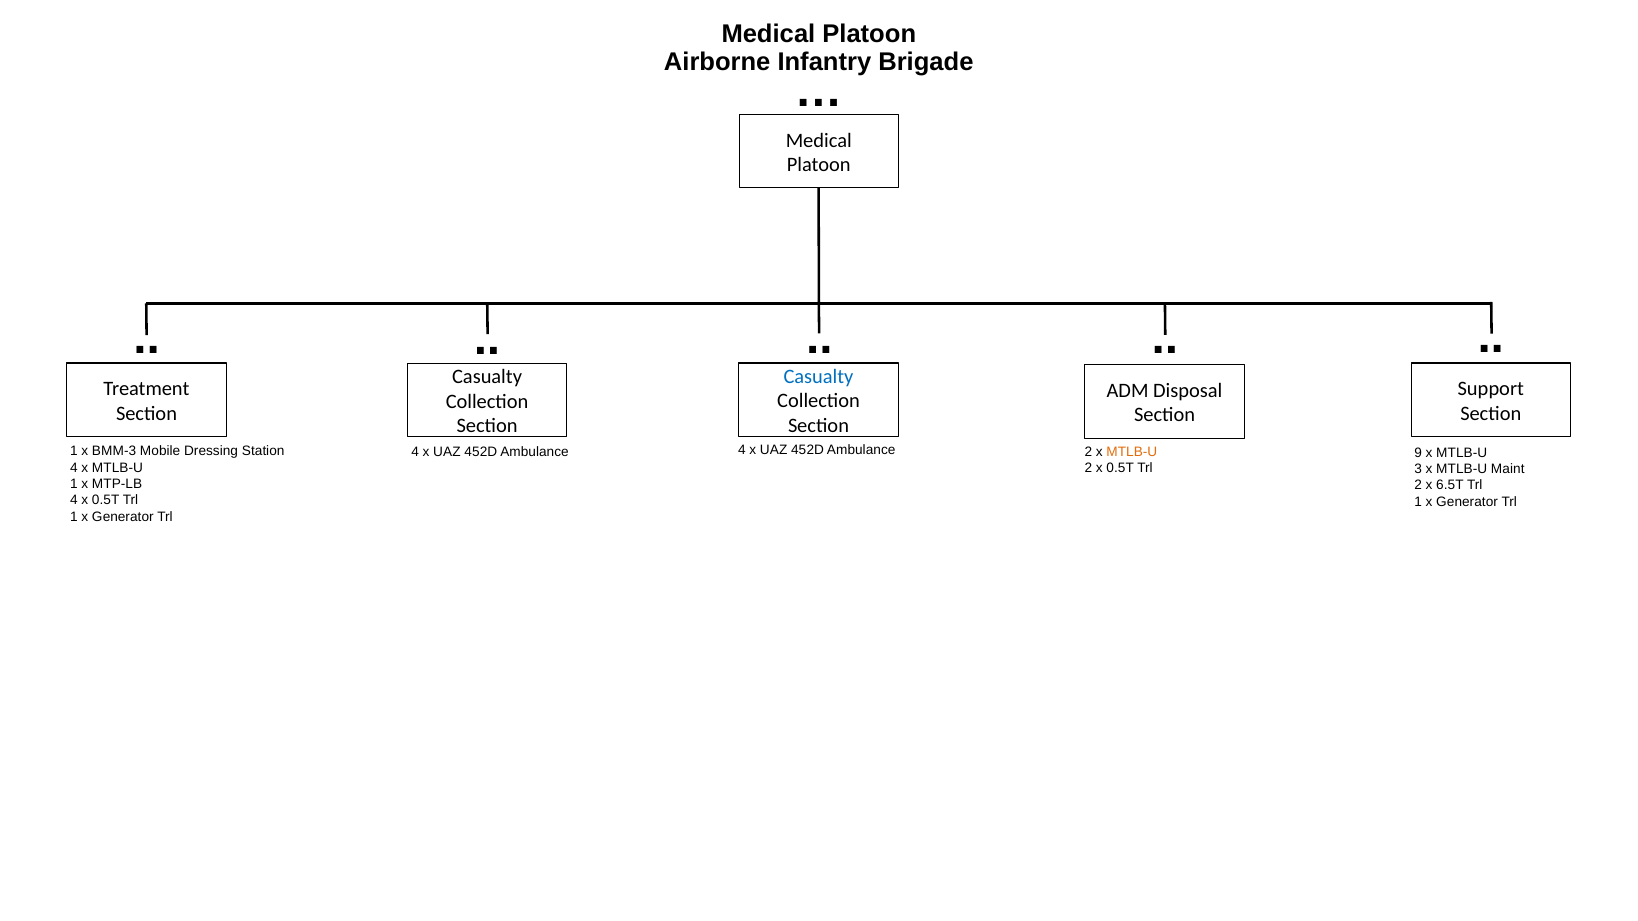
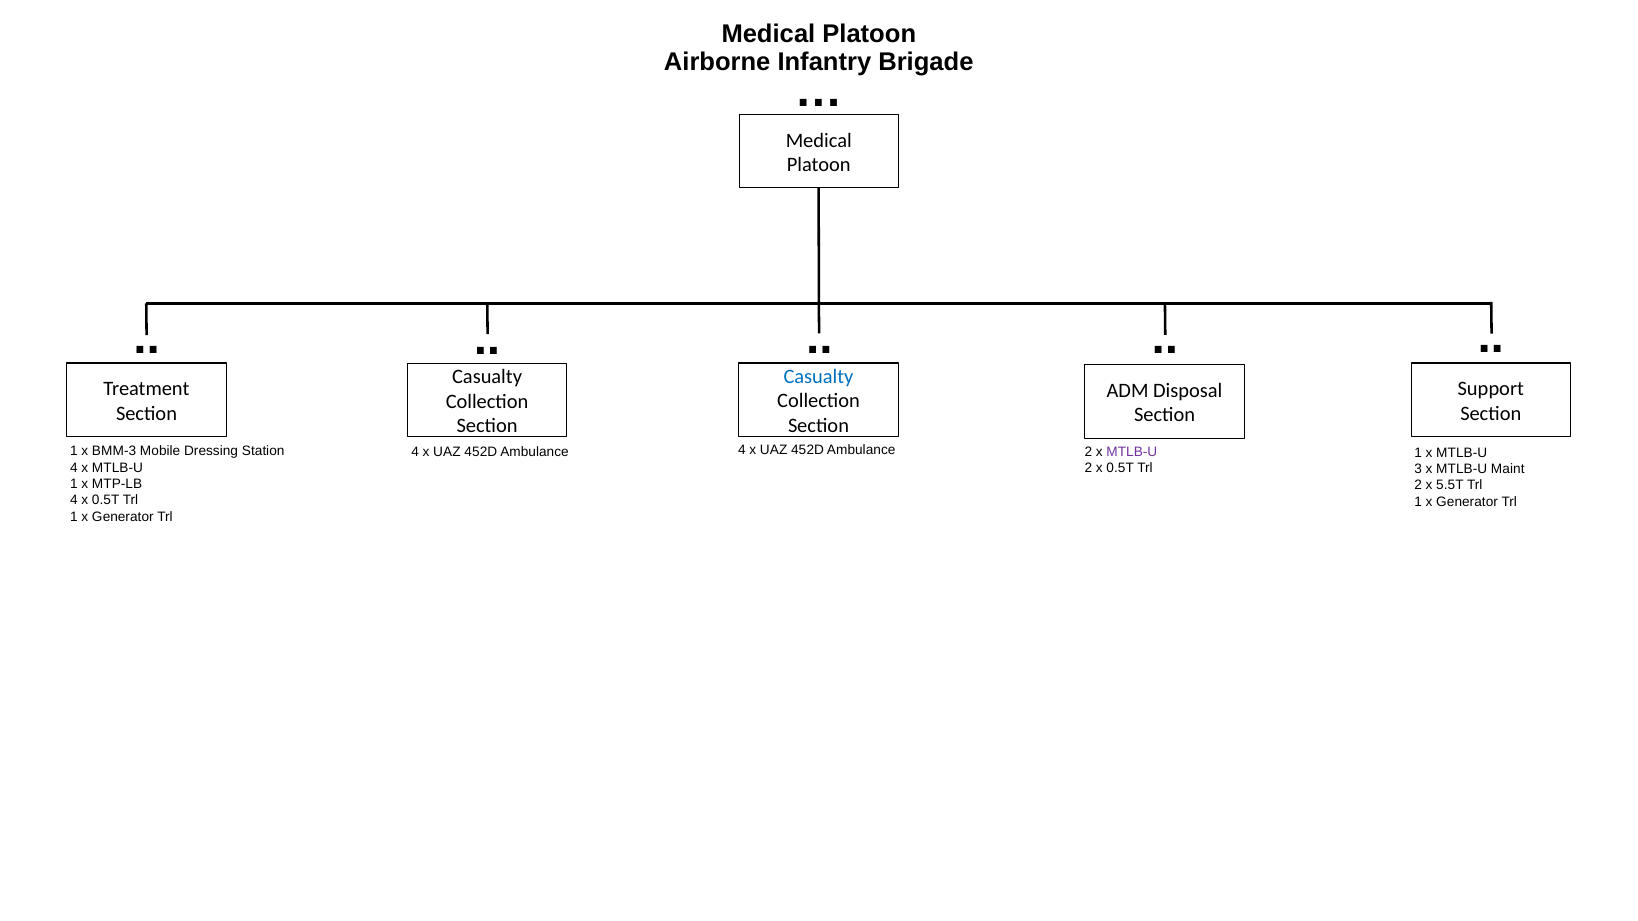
MTLB-U colour: orange -> purple (1132, 452)
Ambulance 9: 9 -> 1 (1418, 453)
6.5T: 6.5T -> 5.5T (1450, 485)
